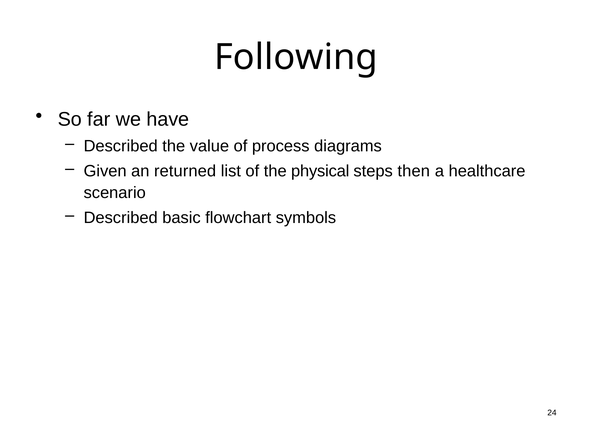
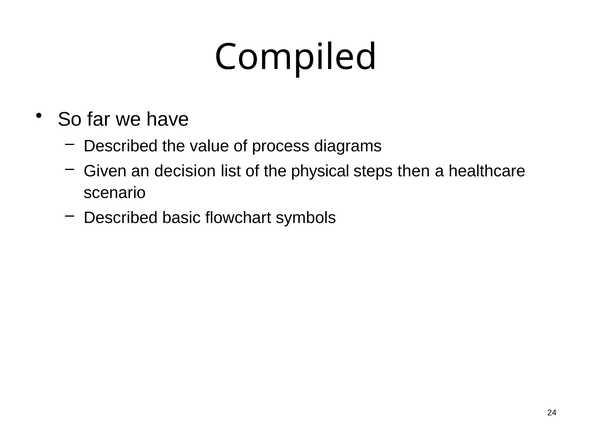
Following: Following -> Compiled (296, 57)
returned: returned -> decision (185, 171)
